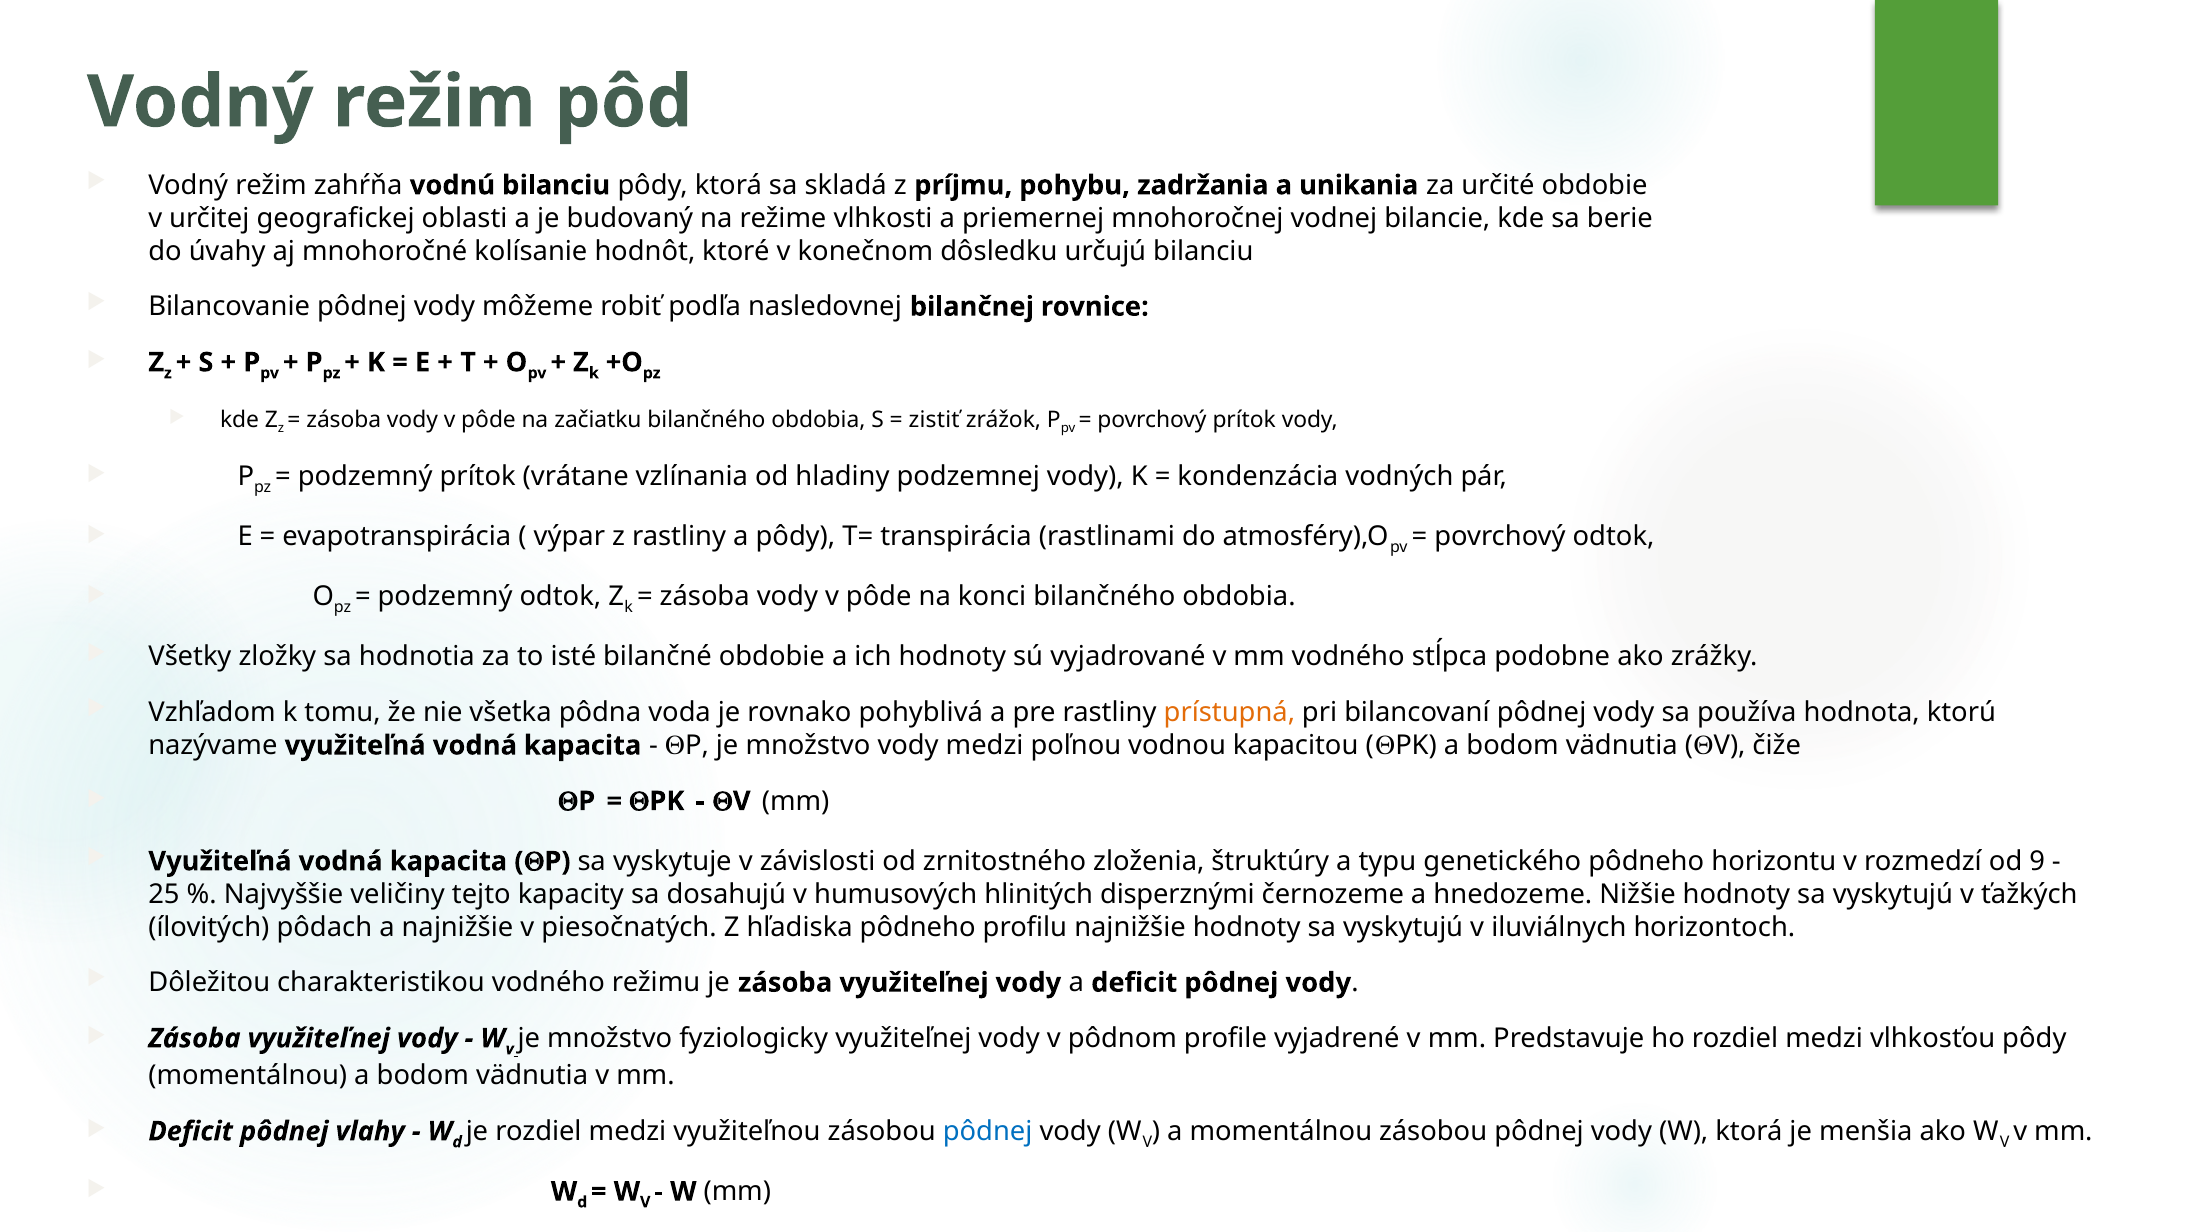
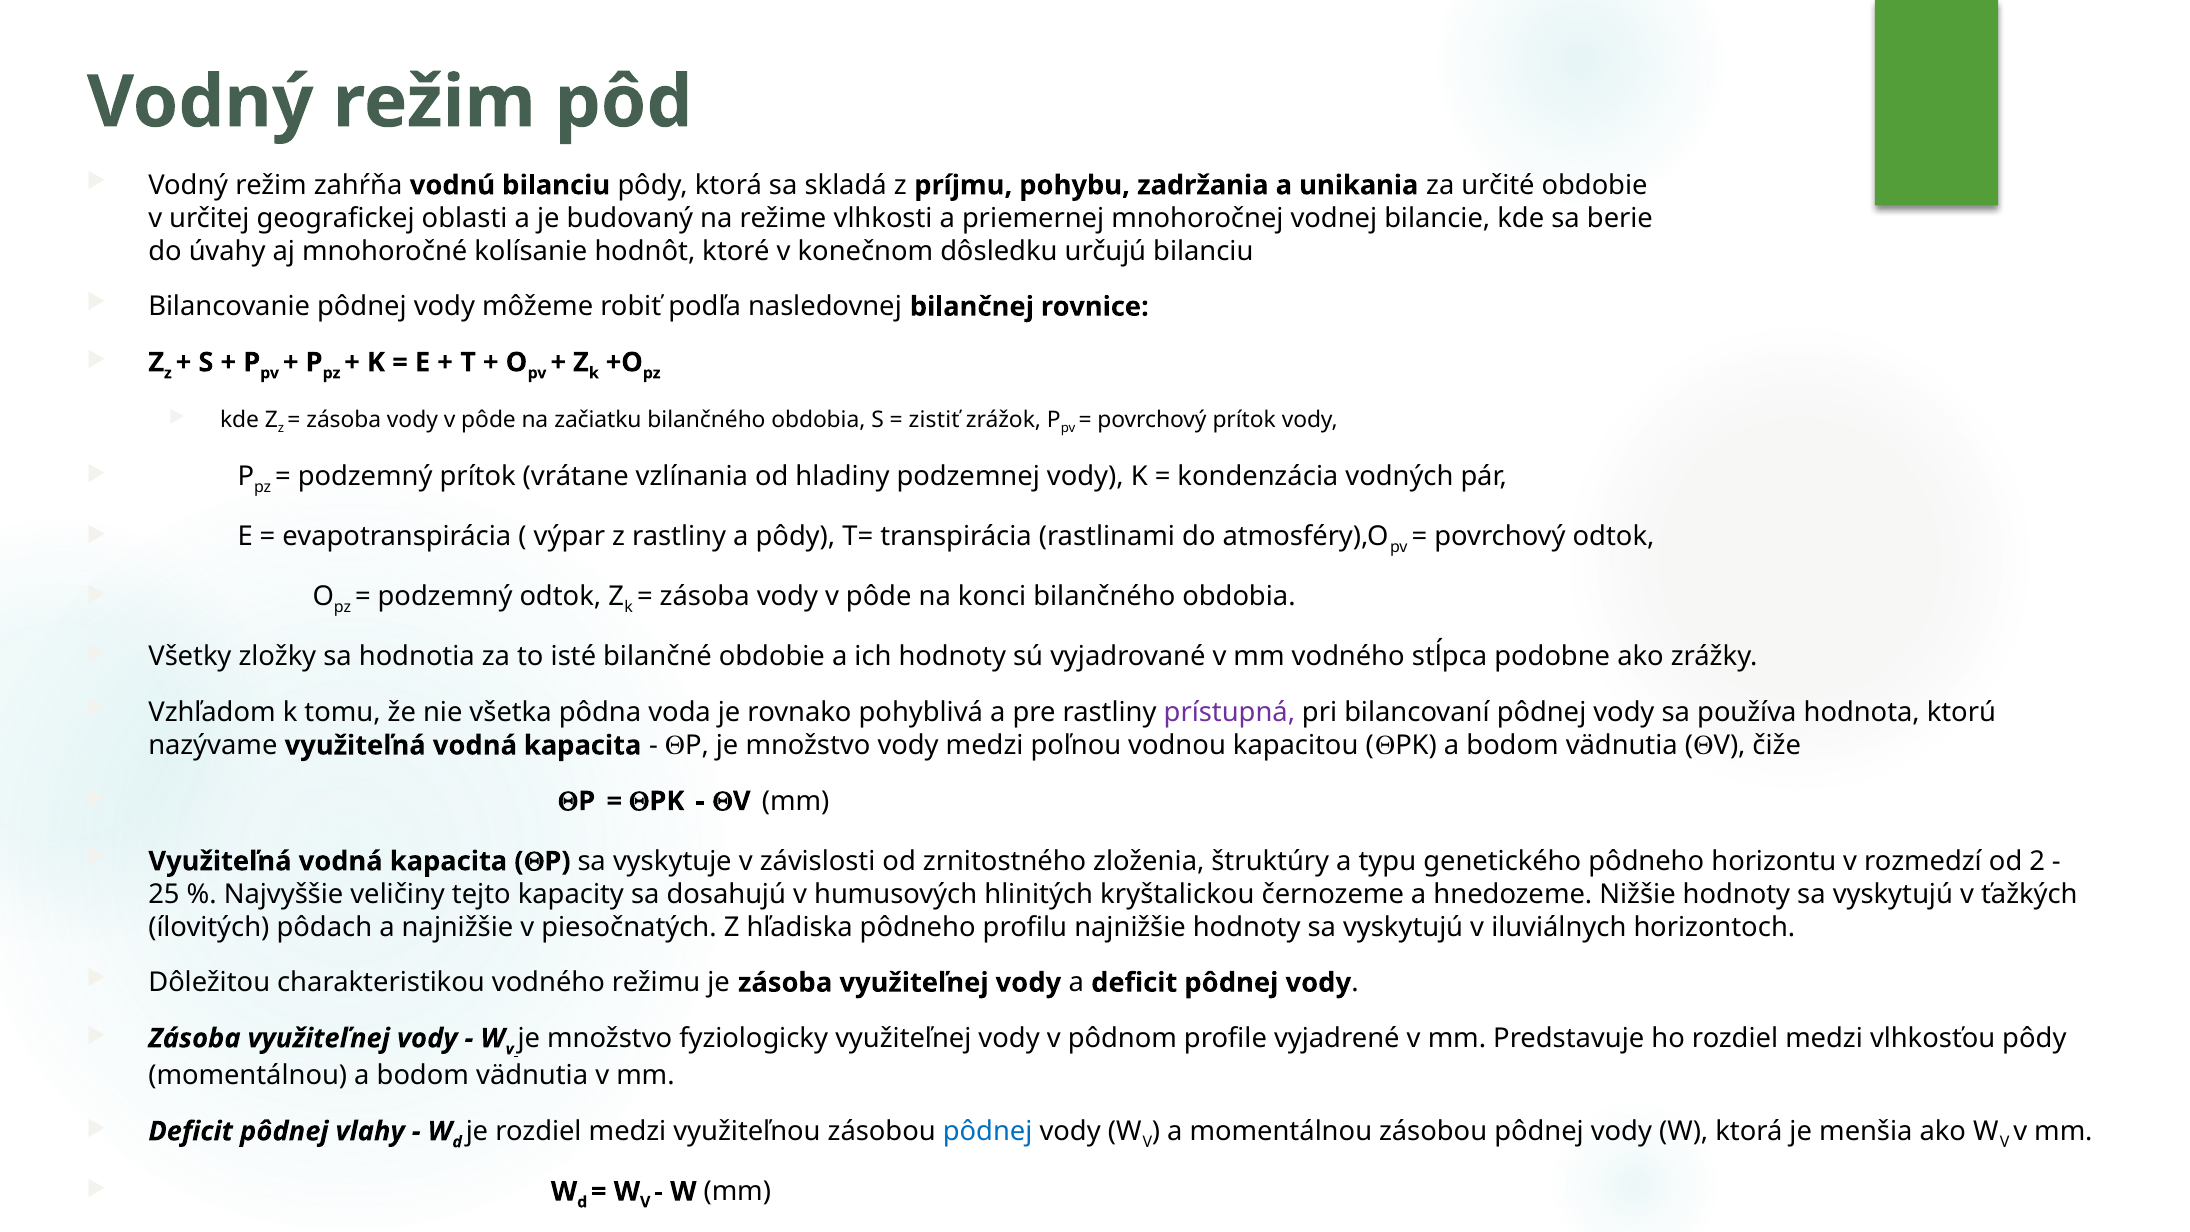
prístupná colour: orange -> purple (1229, 713)
9: 9 -> 2 (2037, 861)
disperznými: disperznými -> kryštalickou (1177, 894)
